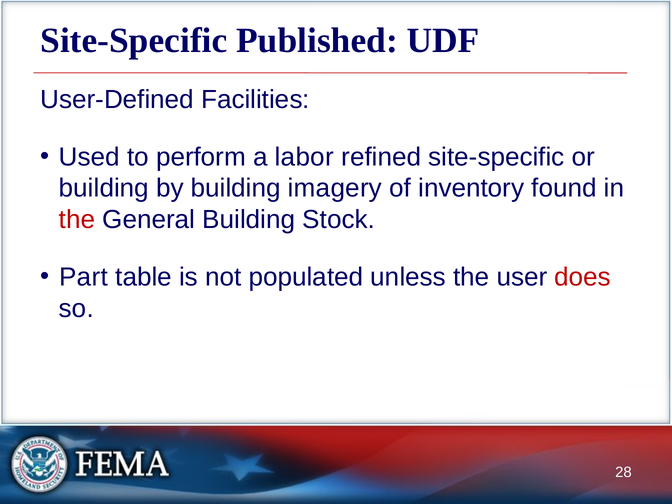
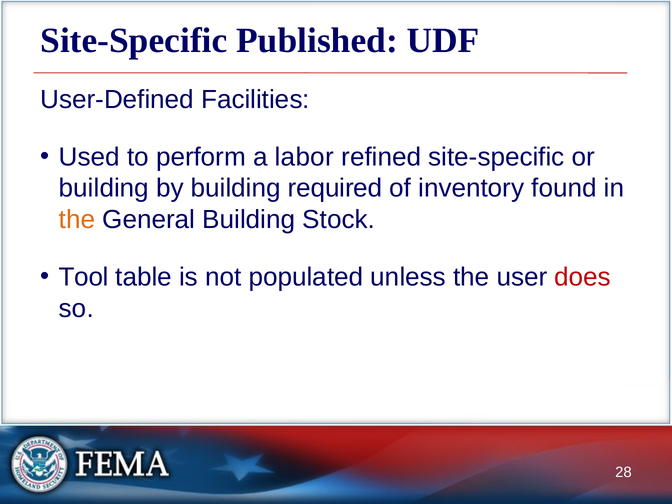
imagery: imagery -> required (335, 188)
the colour: red -> orange (77, 220)
Part: Part -> Tool (84, 277)
